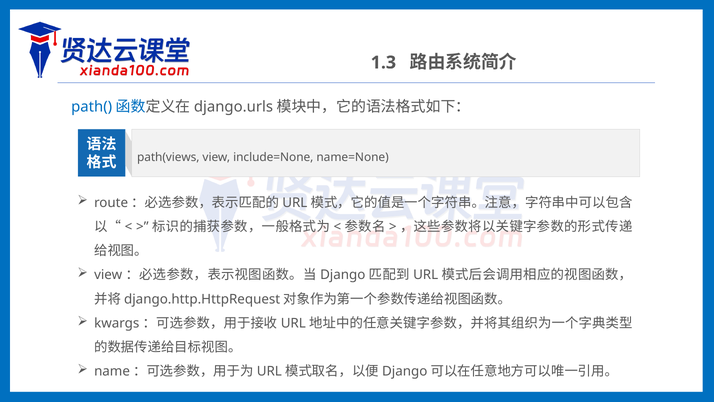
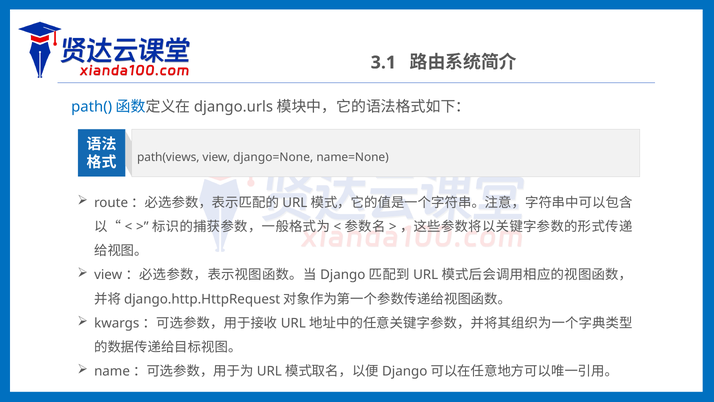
1.3: 1.3 -> 3.1 (383, 63)
include=None: include=None -> django=None (273, 157)
